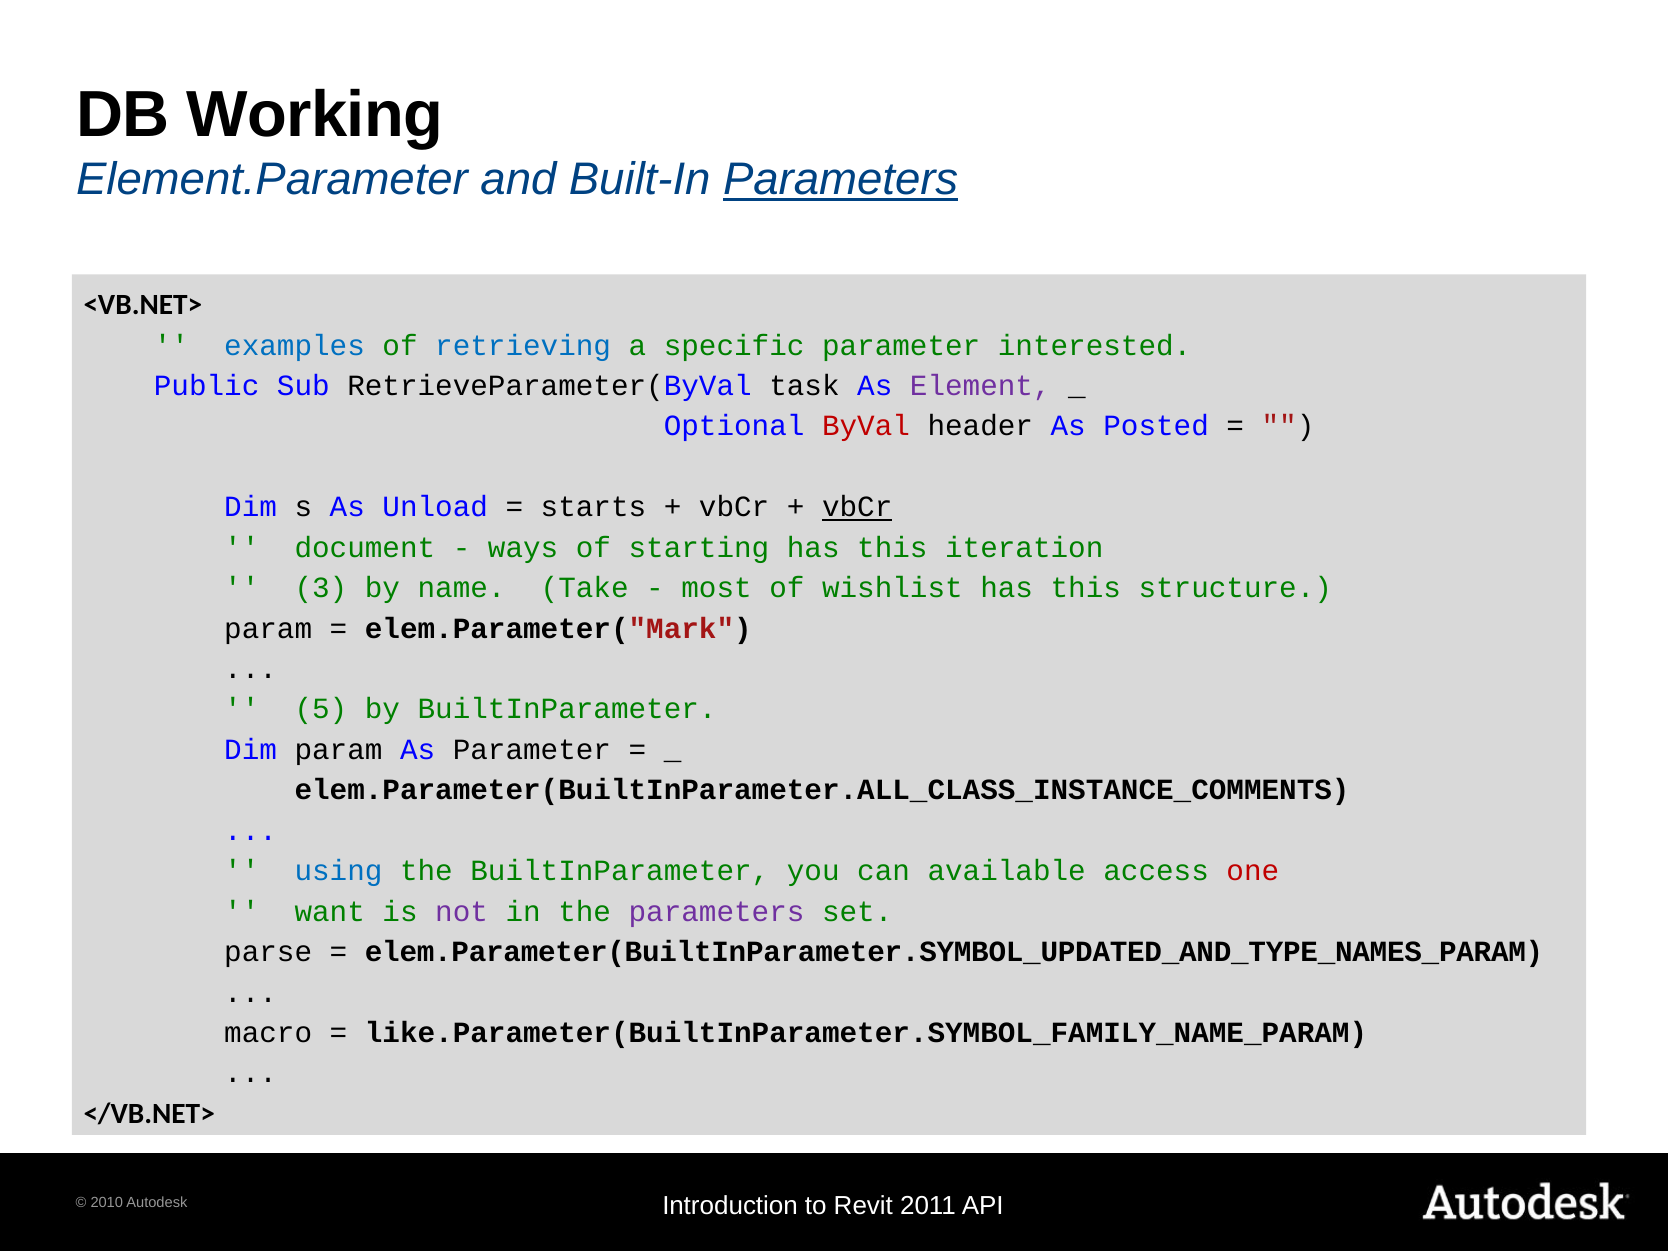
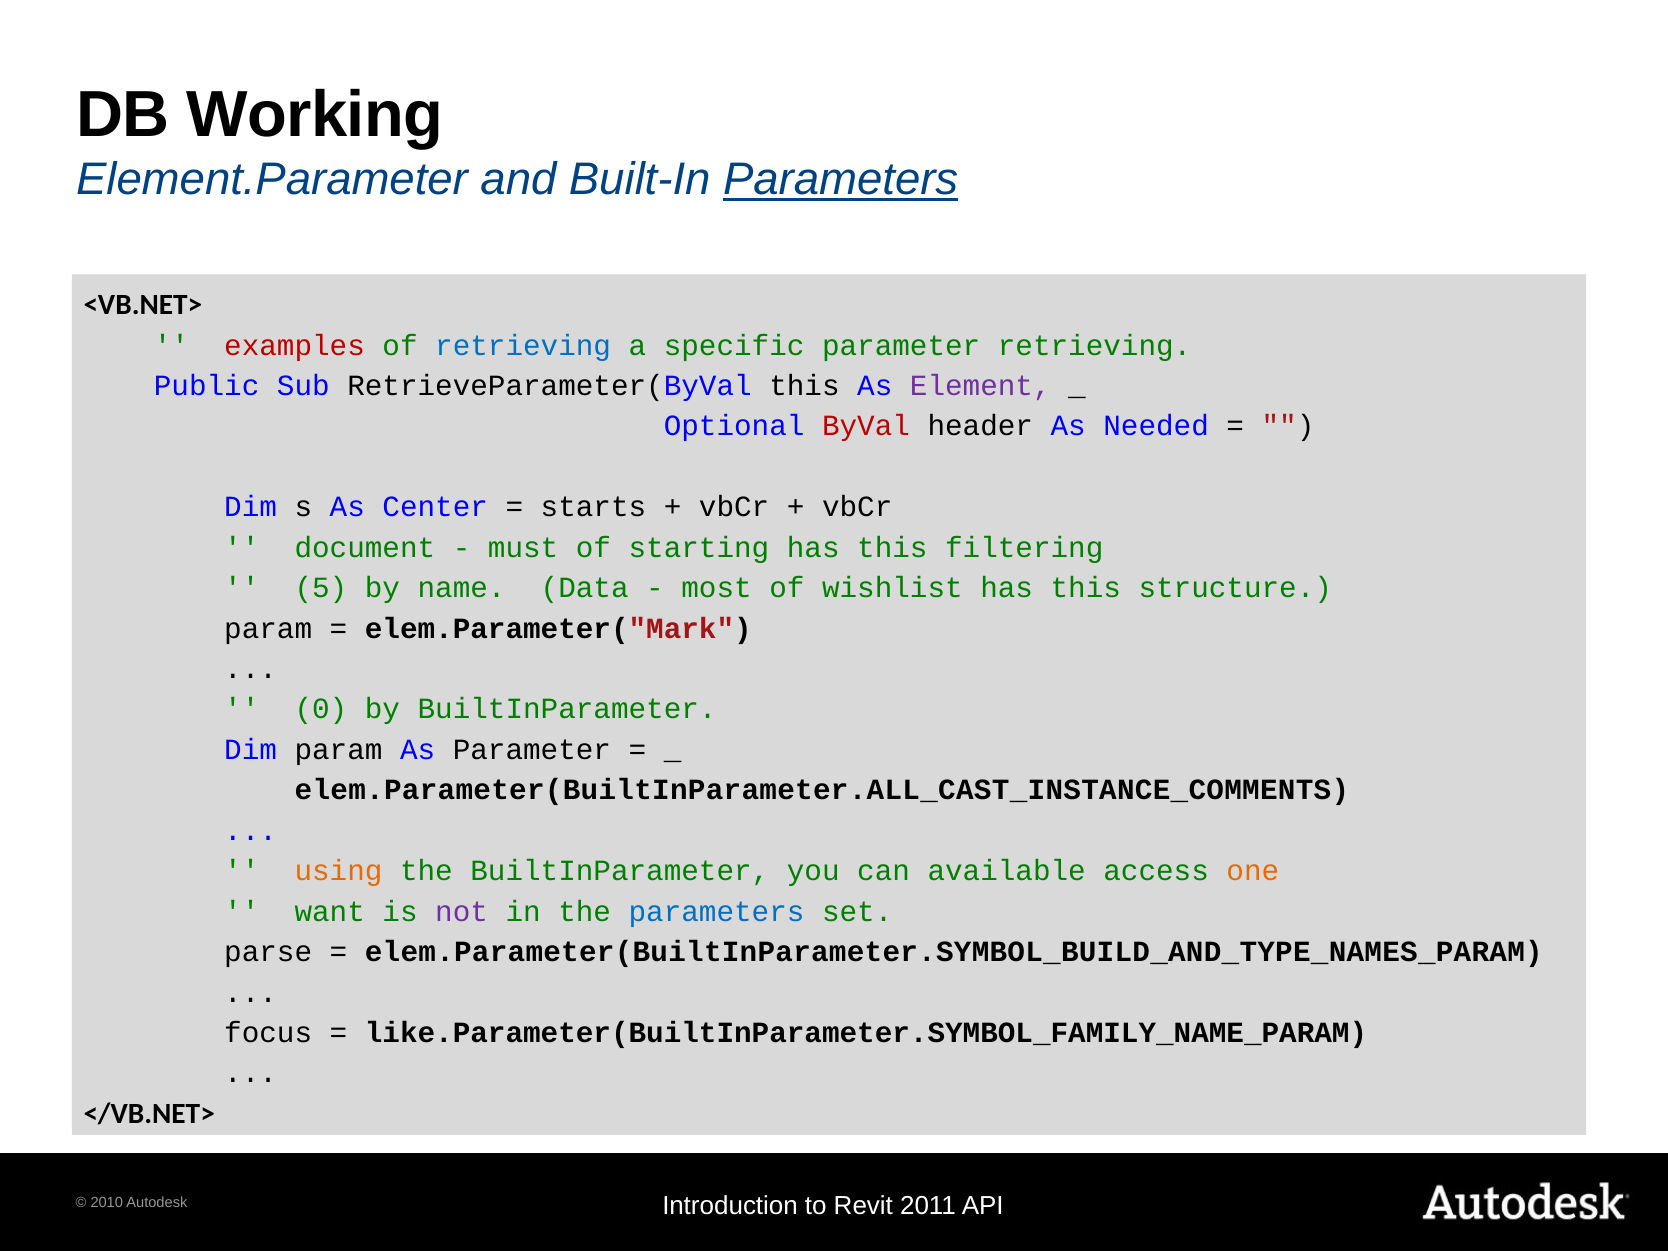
examples colour: blue -> red (295, 345)
parameter interested: interested -> retrieving (1095, 345)
RetrieveParameter(ByVal task: task -> this (804, 386)
Posted: Posted -> Needed (1156, 426)
Unload: Unload -> Center (435, 507)
vbCr underline: present -> none (857, 507)
ways: ways -> must (523, 547)
iteration: iteration -> filtering (1024, 547)
3: 3 -> 5 (321, 588)
Take: Take -> Data (585, 588)
5: 5 -> 0 (321, 709)
elem.Parameter(BuiltInParameter.ALL_CLASS_INSTANCE_COMMENTS: elem.Parameter(BuiltInParameter.ALL_CLASS_INSTANCE_COMMENTS -> elem.Parameter(BuiltInParameter.ALL_CAST_INSTANCE_COMMENTS (822, 790)
using colour: blue -> orange (338, 871)
one colour: red -> orange (1253, 871)
parameters colour: purple -> blue (717, 911)
elem.Parameter(BuiltInParameter.SYMBOL_UPDATED_AND_TYPE_NAMES_PARAM: elem.Parameter(BuiltInParameter.SYMBOL_UPDATED_AND_TYPE_NAMES_PARAM -> elem.Parameter(BuiltInParameter.SYMBOL_BUILD_AND_TYPE_NAMES_PARAM (954, 952)
macro: macro -> focus (268, 1033)
